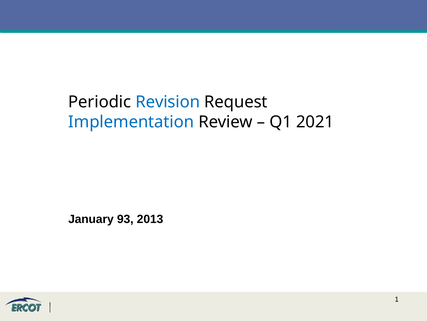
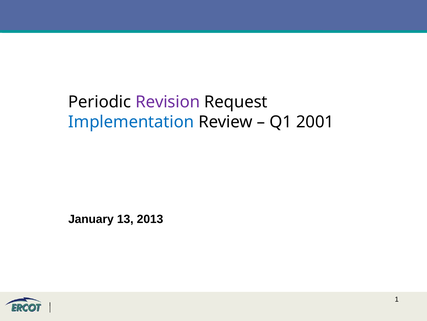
Revision colour: blue -> purple (168, 102)
2021: 2021 -> 2001 (315, 122)
93: 93 -> 13 (125, 219)
